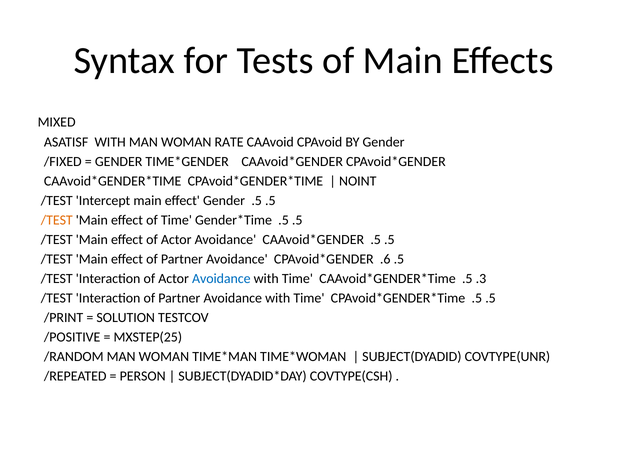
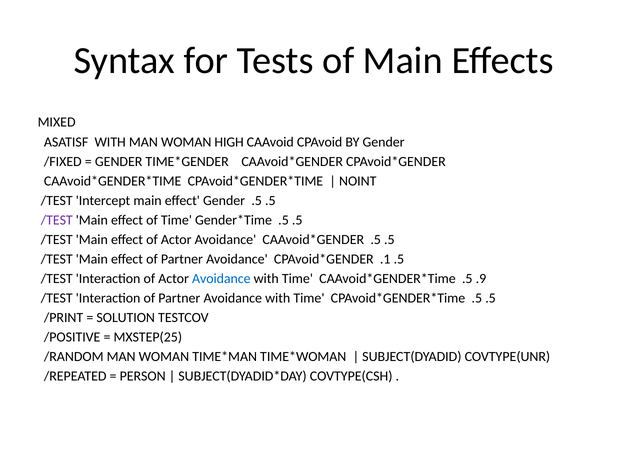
RATE: RATE -> HIGH (229, 142)
/TEST colour: orange -> purple (57, 220)
.6: .6 -> .1 (385, 259)
.3: .3 -> .9 (481, 279)
